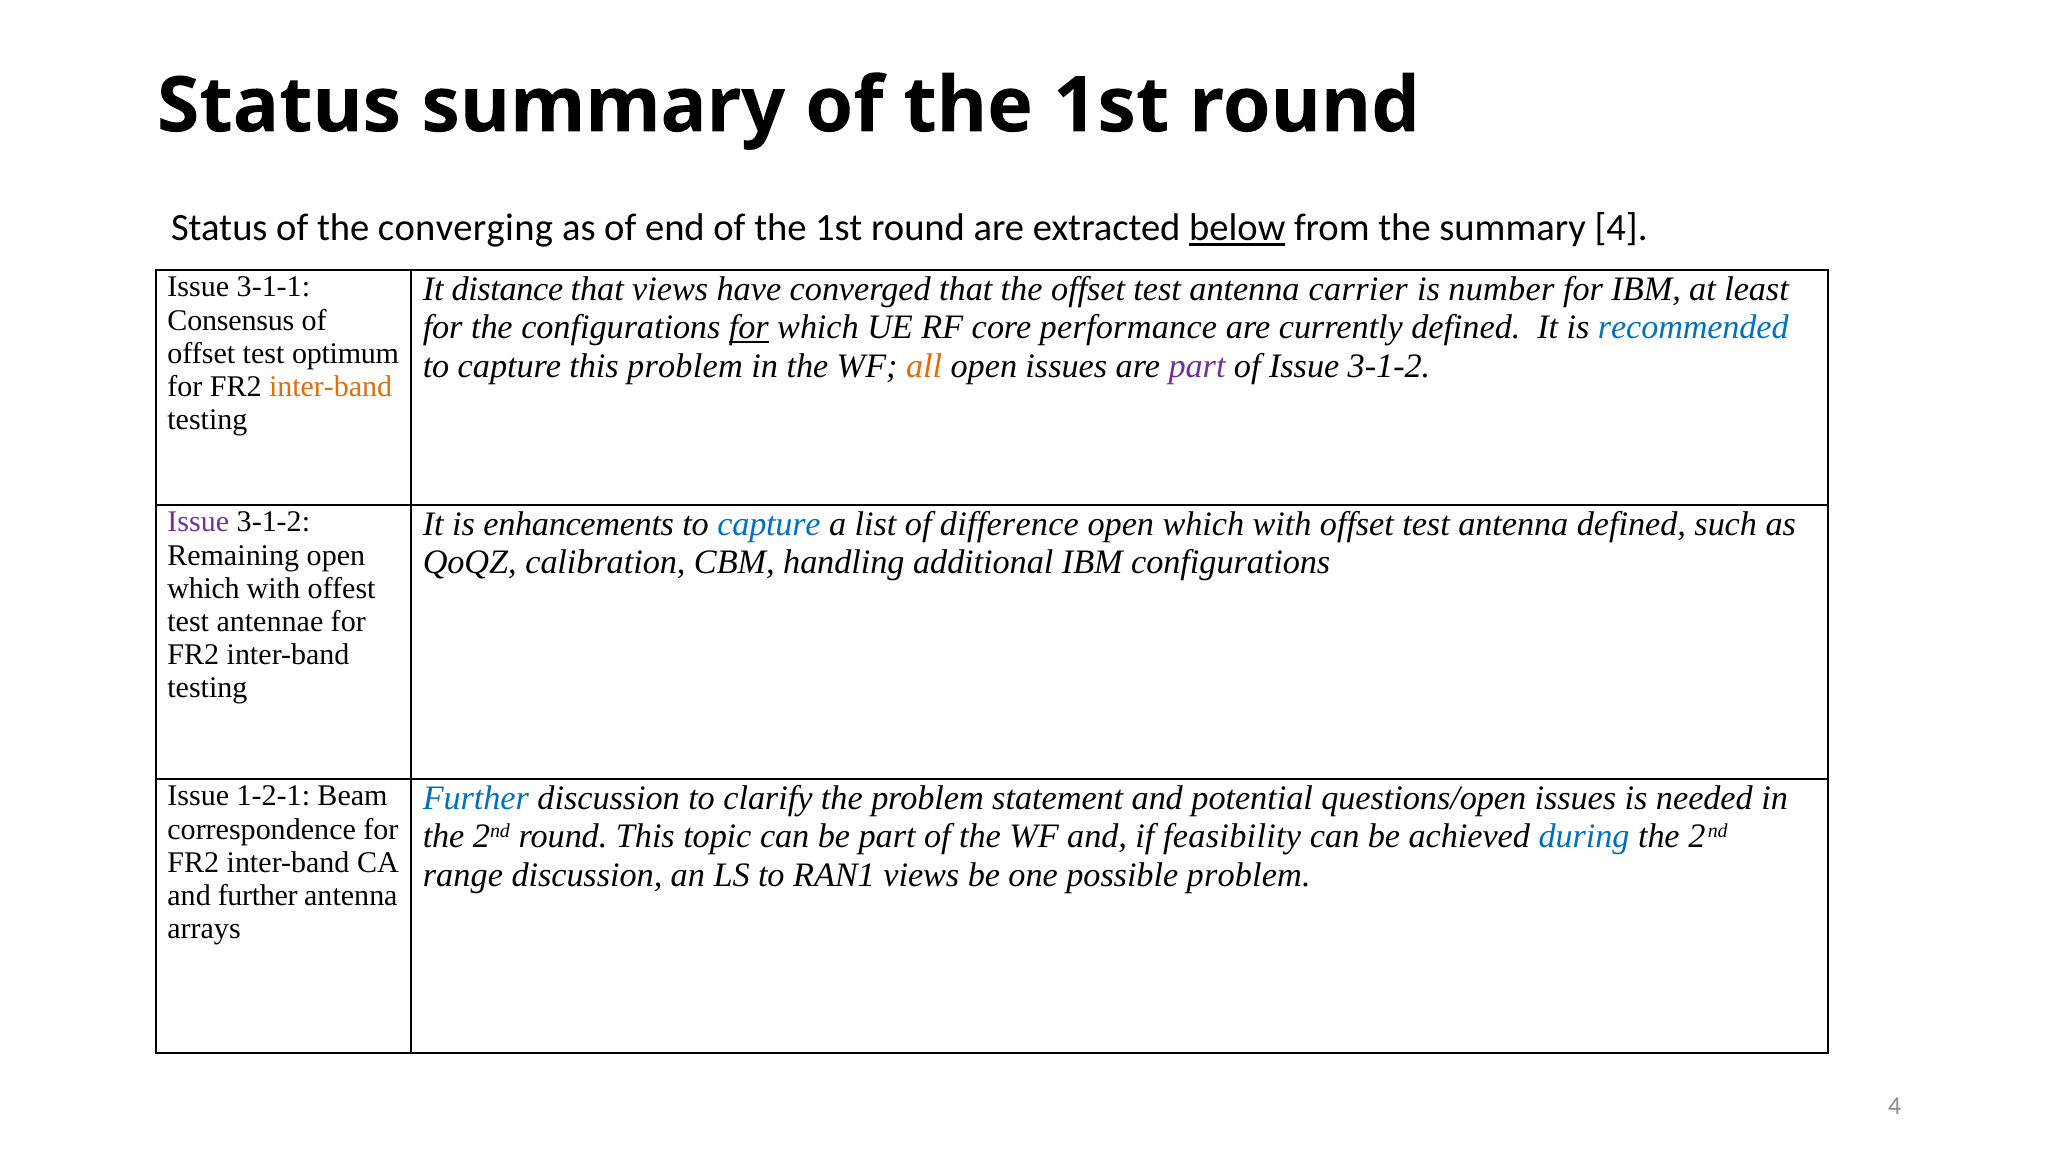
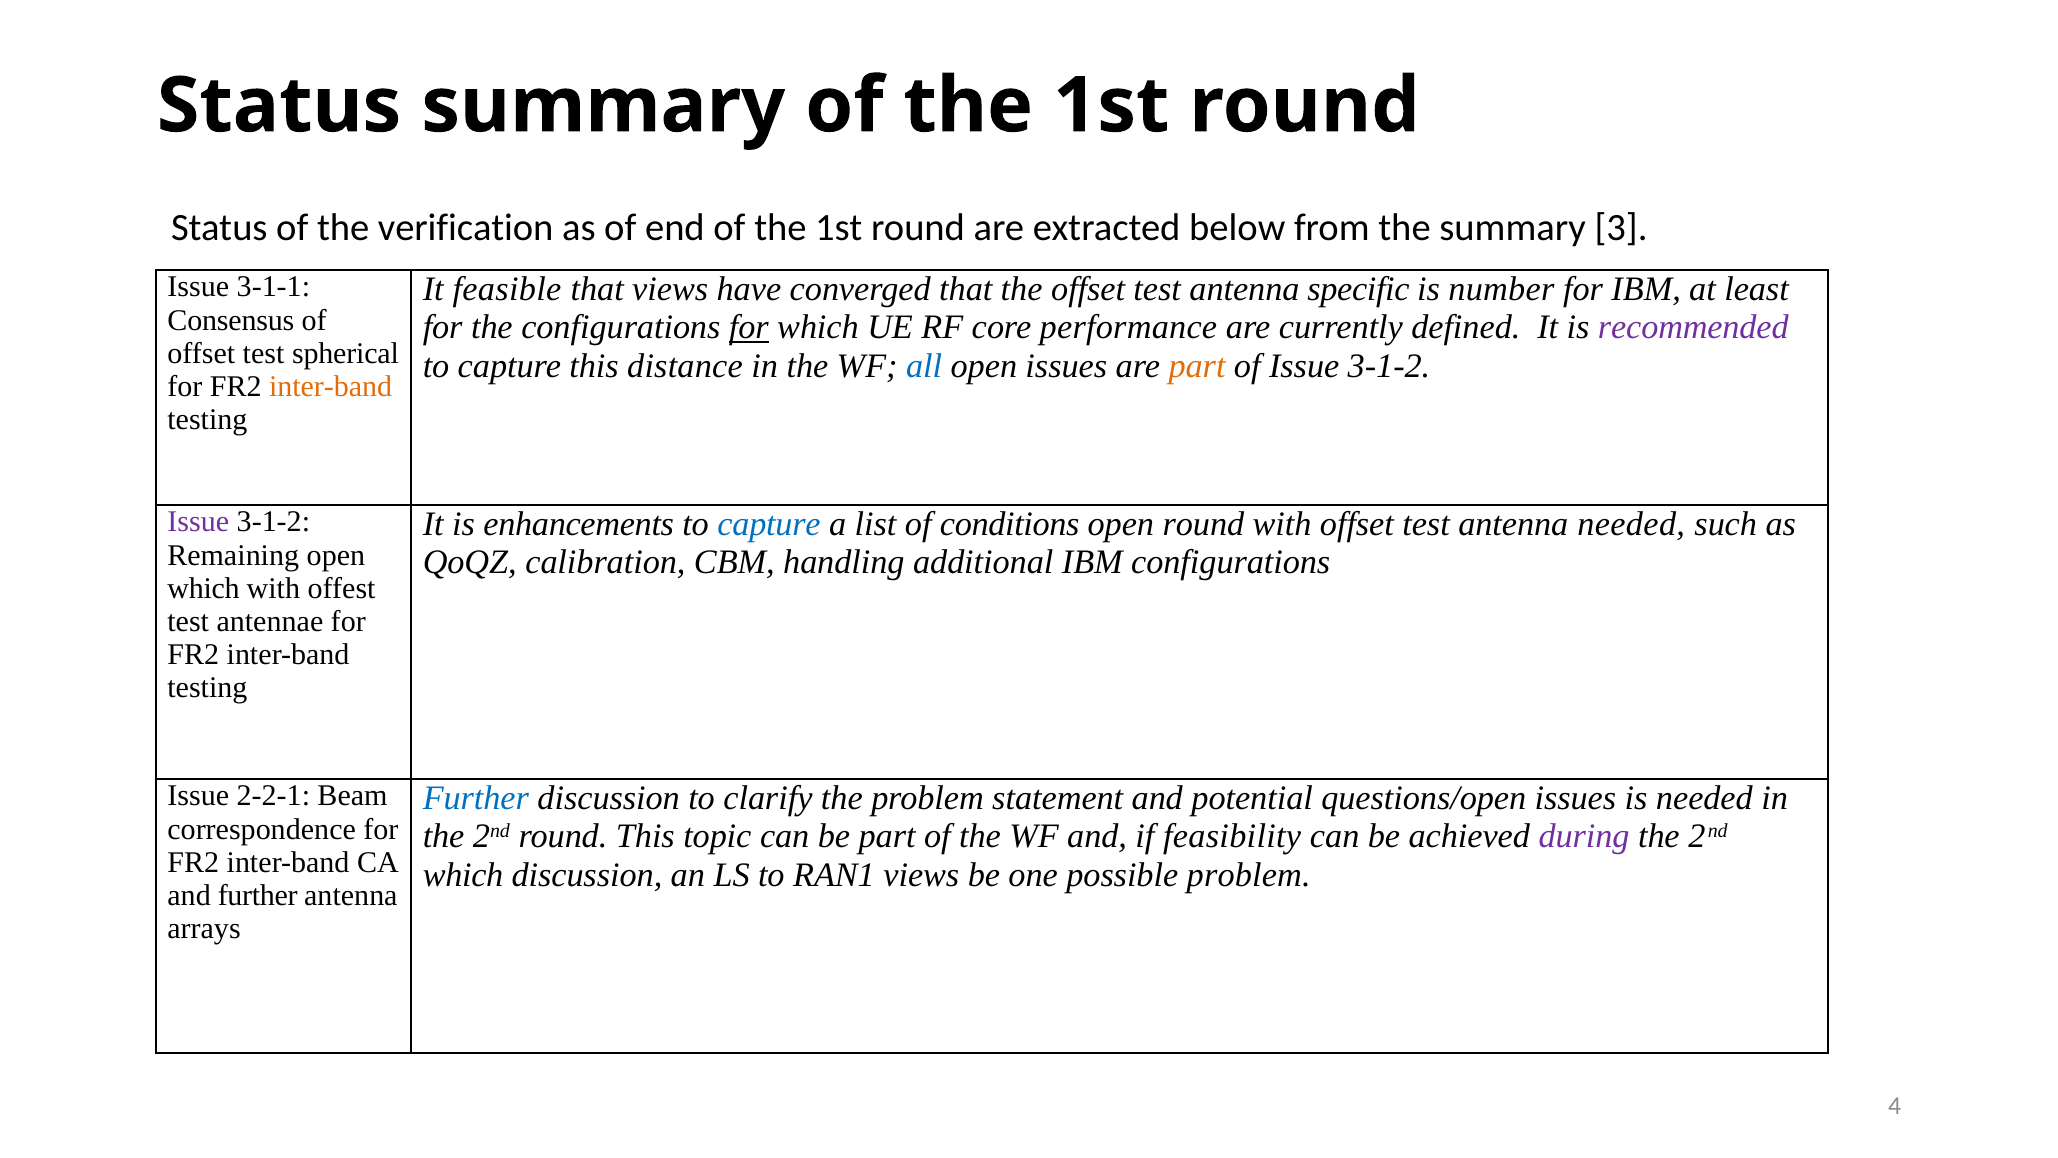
converging: converging -> verification (466, 228)
below underline: present -> none (1237, 228)
summary 4: 4 -> 3 (1621, 228)
distance: distance -> feasible (507, 289)
carrier: carrier -> specific (1358, 289)
recommended colour: blue -> purple (1693, 328)
optimum: optimum -> spherical (345, 353)
this problem: problem -> distance (685, 366)
all colour: orange -> blue (924, 366)
part colour: purple -> orange (1197, 366)
difference: difference -> conditions (1010, 524)
which: which -> round (1203, 524)
antenna defined: defined -> needed (1631, 524)
1-2-1: 1-2-1 -> 2-2-1 (273, 796)
during colour: blue -> purple (1584, 836)
range: range -> which (463, 874)
